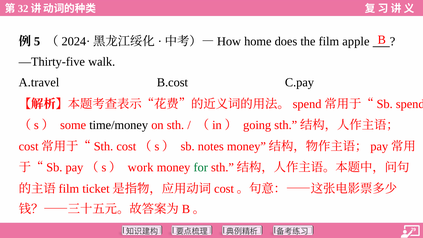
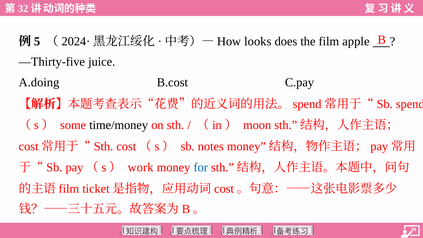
home: home -> looks (258, 41)
walk: walk -> juice (102, 62)
A.travel: A.travel -> A.doing (39, 82)
going: going -> moon (257, 125)
for colour: green -> blue (201, 168)
